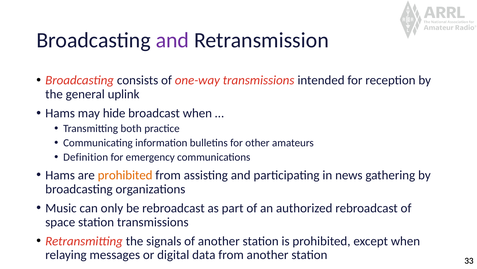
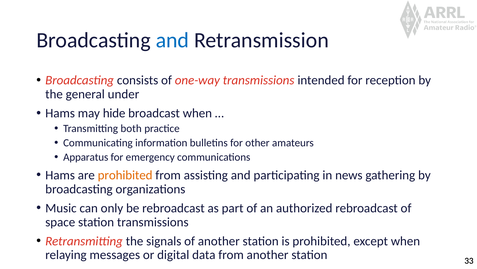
and colour: purple -> blue (172, 40)
uplink: uplink -> under (124, 94)
Definition: Definition -> Apparatus (86, 157)
